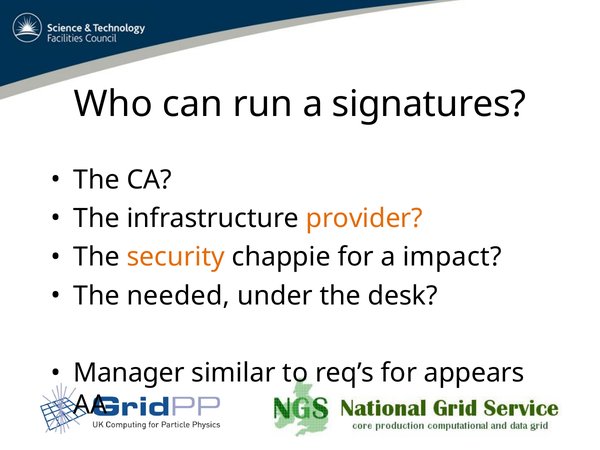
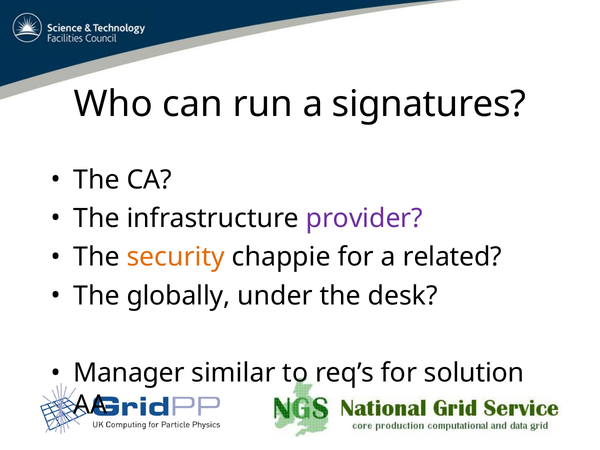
provider colour: orange -> purple (364, 218)
impact: impact -> related (452, 257)
needed: needed -> globally (178, 296)
appears: appears -> solution (474, 373)
